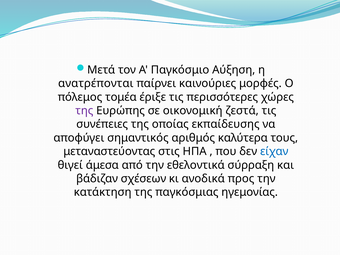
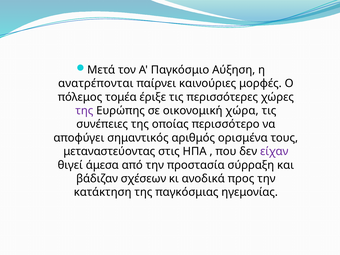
ζεστά: ζεστά -> χώρα (242, 111)
εκπαίδευσης: εκπαίδευσης -> περισσότερο (226, 124)
καλύτερα: καλύτερα -> ορισμένα (243, 138)
είχαν colour: blue -> purple (274, 151)
εθελοντικά: εθελοντικά -> προστασία (196, 165)
